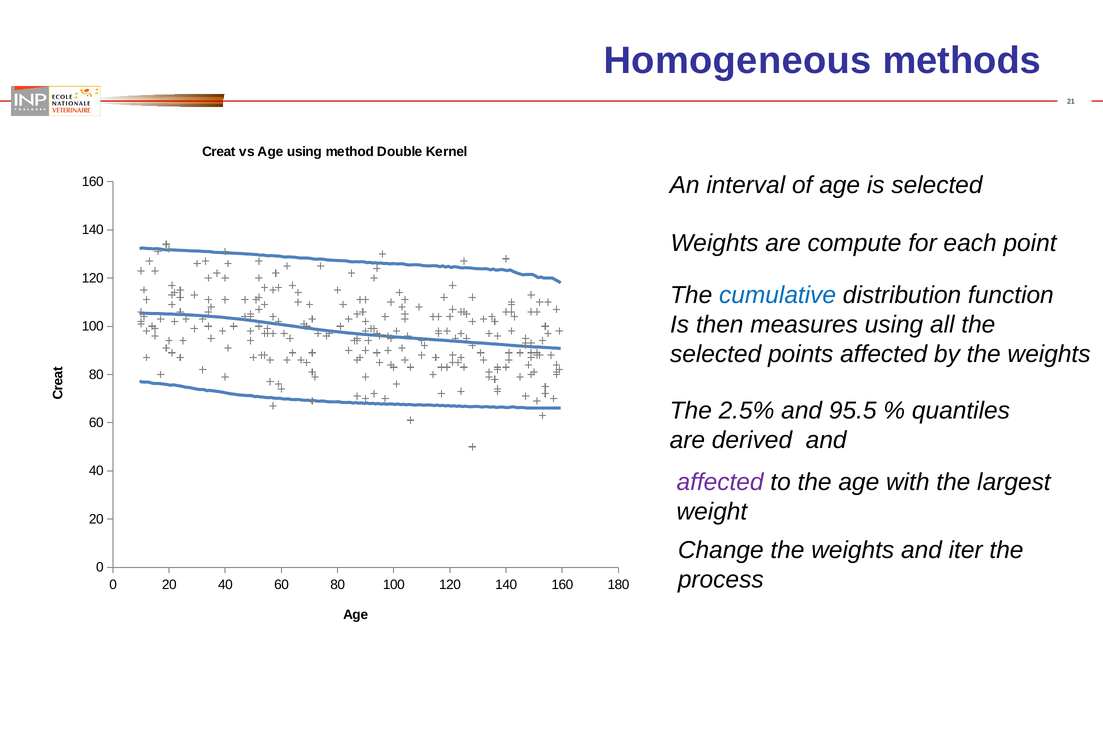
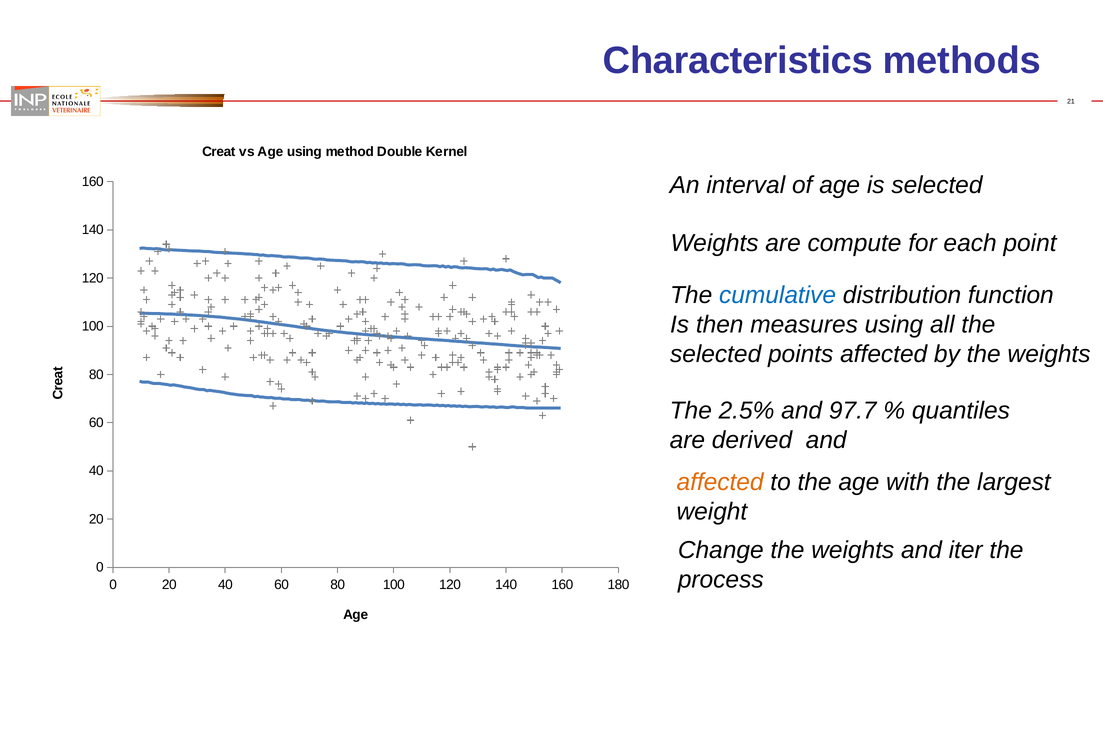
Homogeneous: Homogeneous -> Characteristics (738, 61)
95.5: 95.5 -> 97.7 (853, 411)
affected colour: purple -> orange (720, 482)
